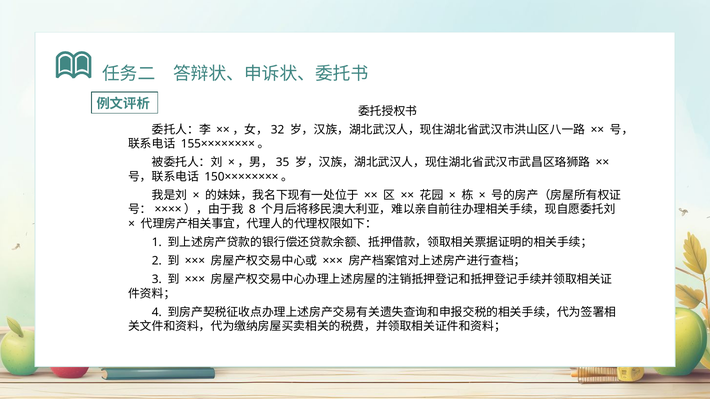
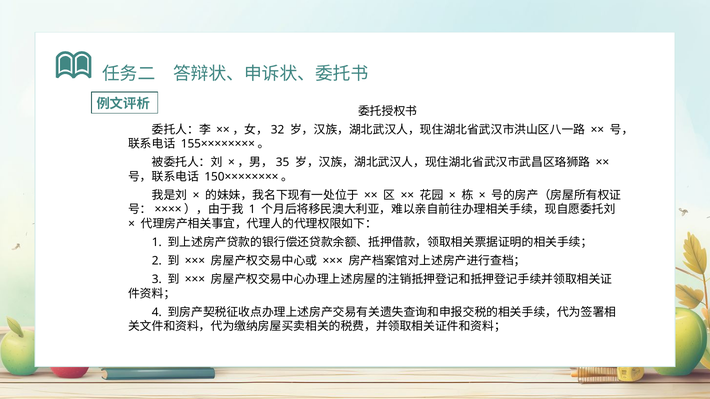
8: 8 -> 1 (252, 210)
